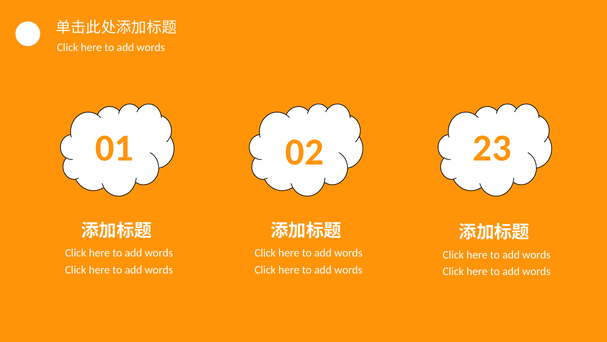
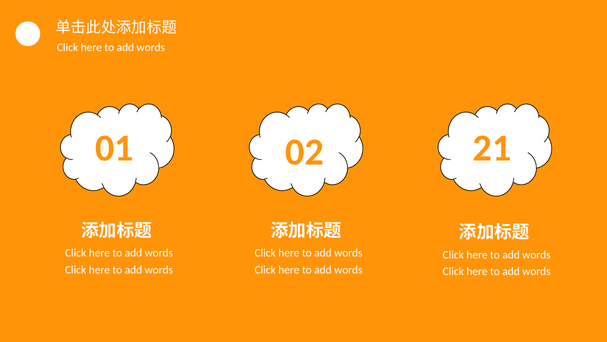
23: 23 -> 21 (492, 148)
